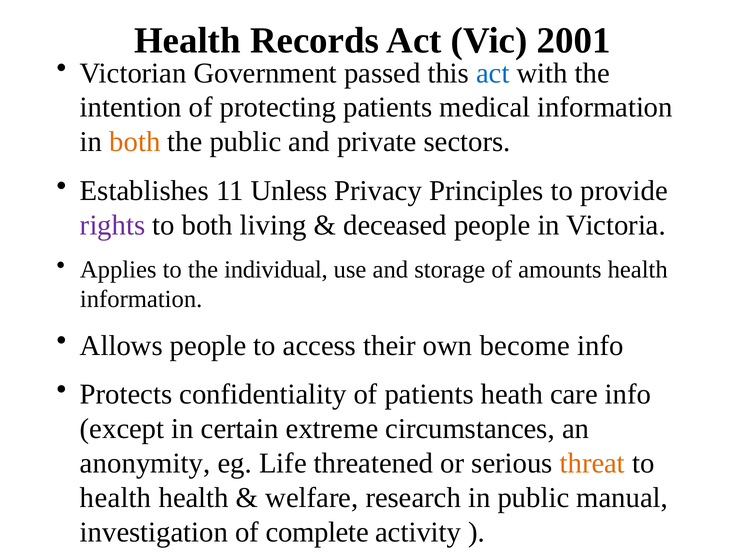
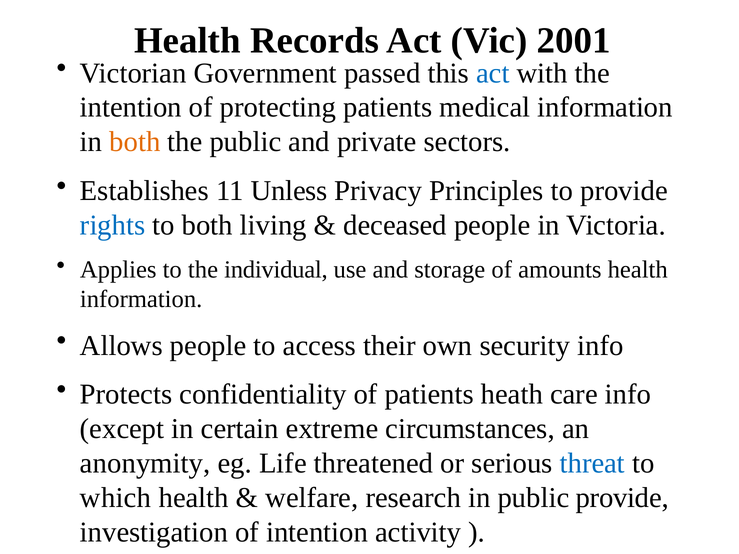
rights colour: purple -> blue (113, 225)
become: become -> security (525, 346)
threat colour: orange -> blue (592, 464)
health: health -> which (116, 498)
public manual: manual -> provide (622, 498)
of complete: complete -> intention (317, 533)
